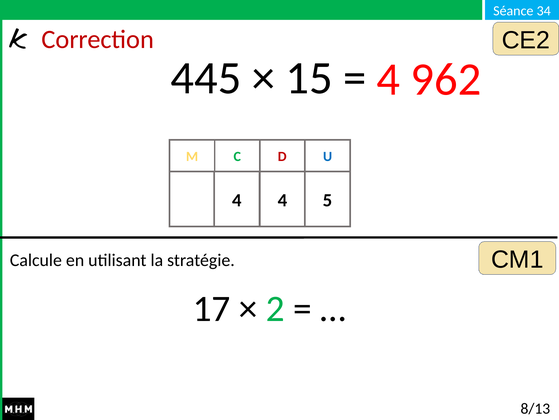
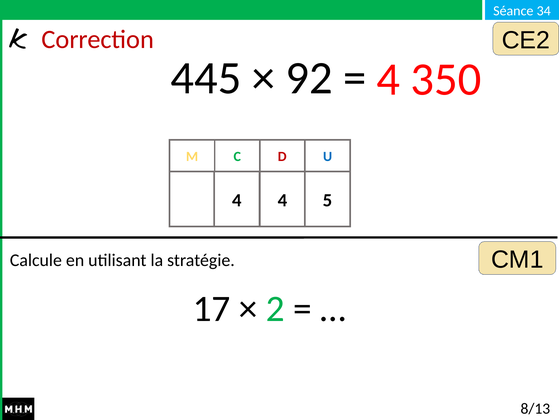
15: 15 -> 92 (309, 78)
962: 962 -> 350 (446, 79)
